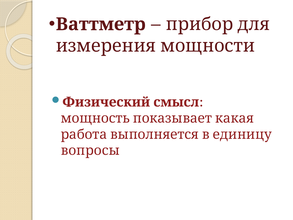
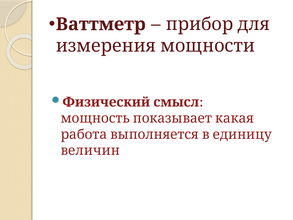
вопросы: вопросы -> величин (90, 150)
